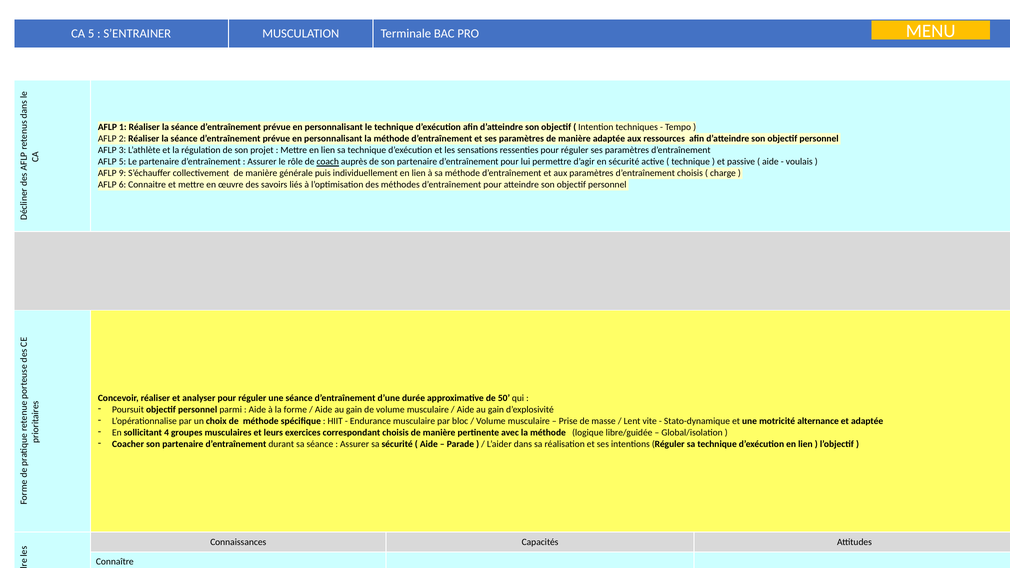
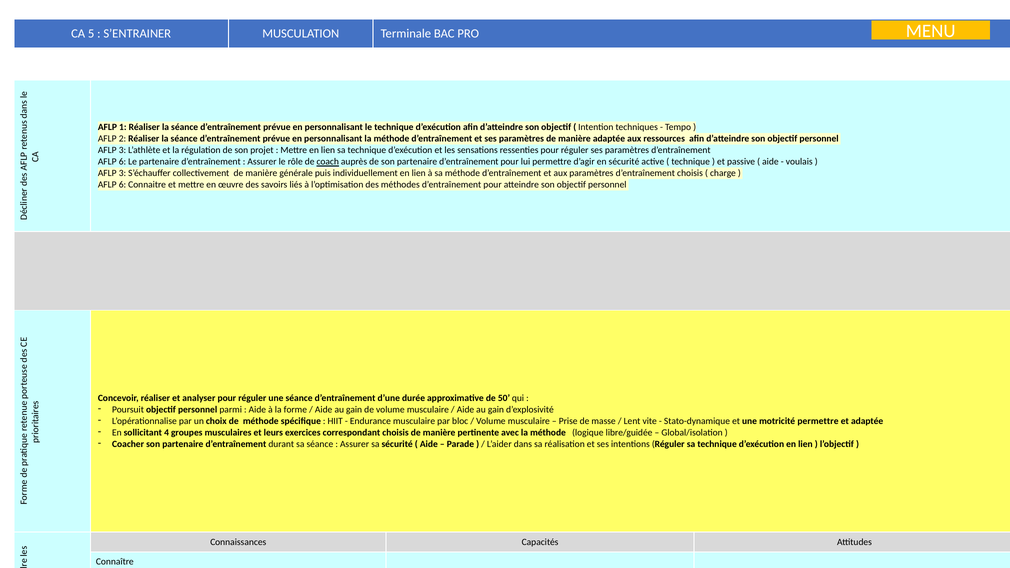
5: 5 -> 6 (122, 162)
9: 9 -> 3 (122, 173)
motricité alternance: alternance -> permettre (818, 421)
